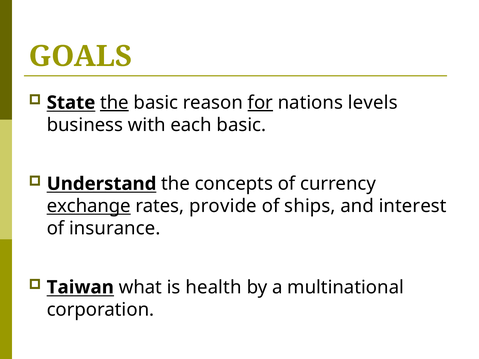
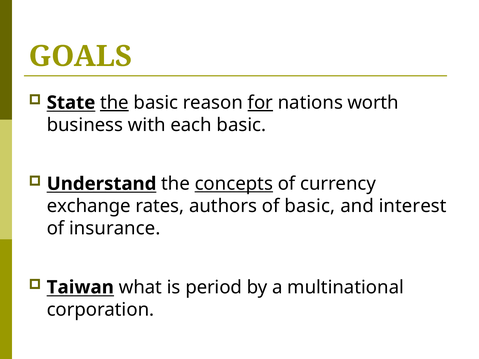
levels: levels -> worth (373, 103)
concepts underline: none -> present (234, 184)
exchange underline: present -> none (89, 206)
provide: provide -> authors (223, 206)
of ships: ships -> basic (310, 206)
health: health -> period (214, 287)
